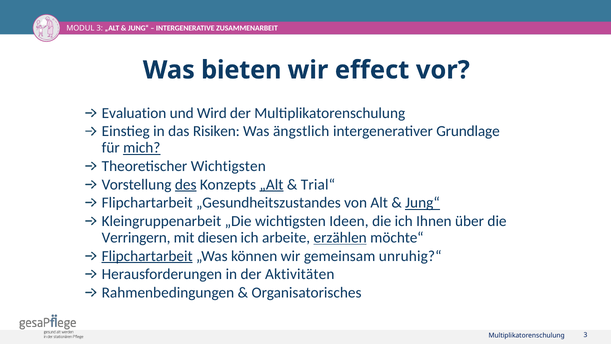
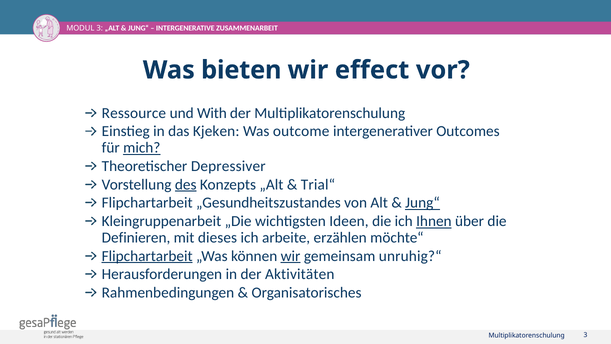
Evaluation: Evaluation -> Ressource (134, 113)
Wird: Wird -> With (212, 113)
Risiken: Risiken -> Kjeken (216, 131)
ängstlich: ängstlich -> outcome (301, 131)
Grundlage: Grundlage -> Outcomes (468, 131)
Theoretischer Wichtigsten: Wichtigsten -> Depressiver (228, 166)
„Alt underline: present -> none (271, 184)
Ihnen underline: none -> present (434, 221)
Verringern: Verringern -> Definieren (136, 237)
diesen: diesen -> dieses (218, 237)
erzählen underline: present -> none (340, 237)
wir underline: none -> present (291, 256)
